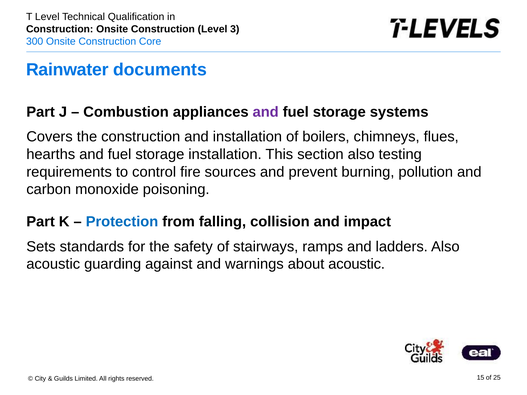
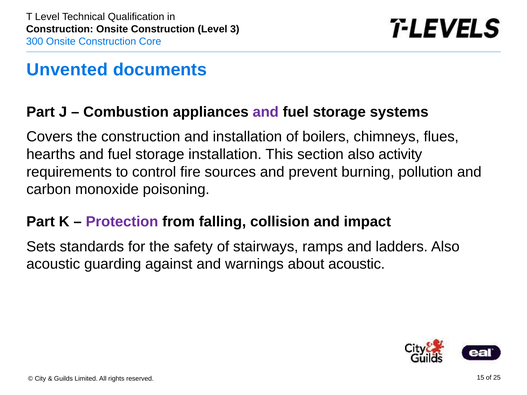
Rainwater: Rainwater -> Unvented (67, 70)
testing: testing -> activity (400, 154)
Protection colour: blue -> purple (122, 222)
